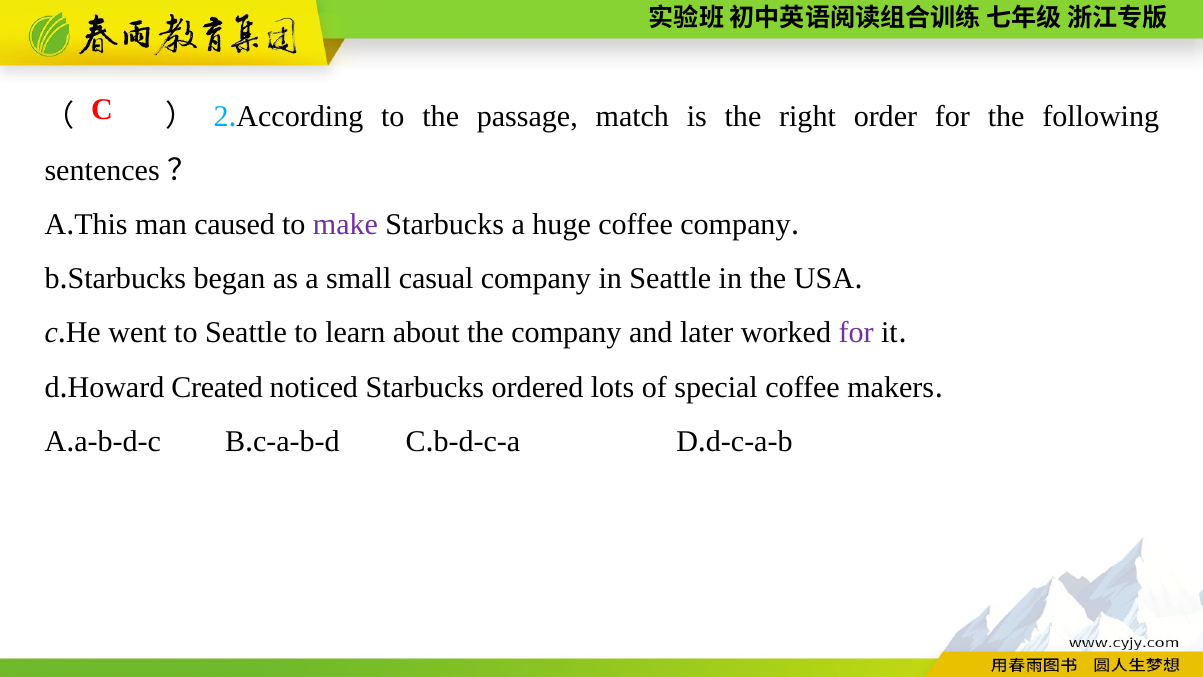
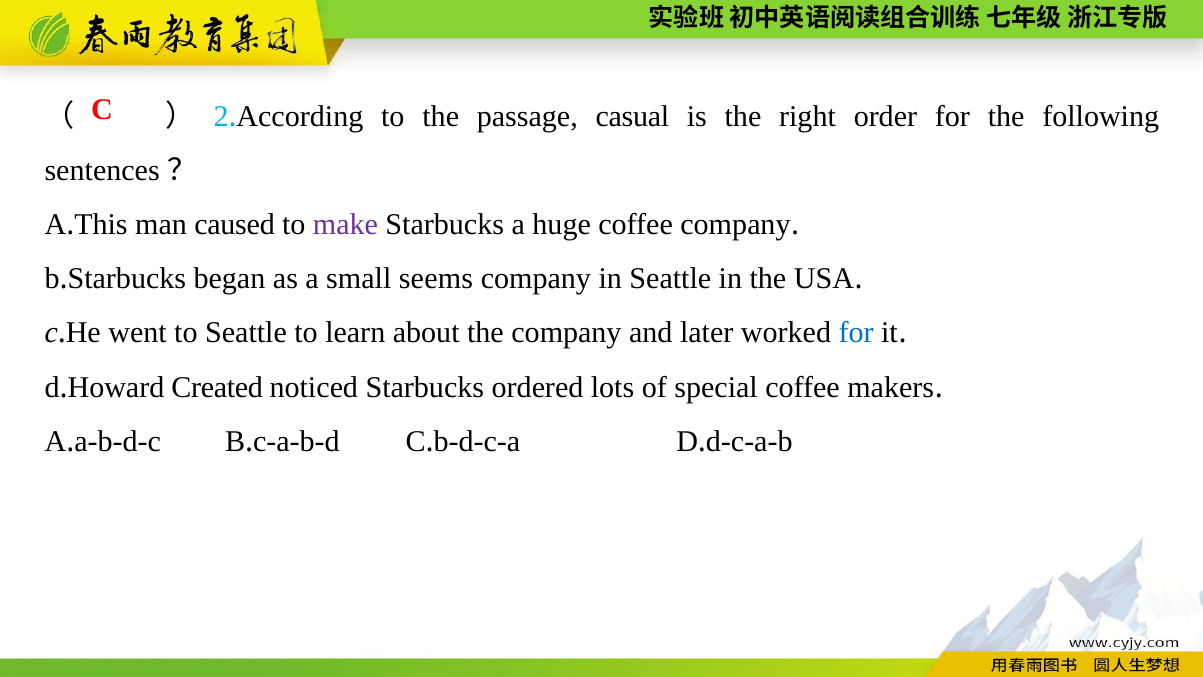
match: match -> casual (632, 116)
casual: casual -> seems (436, 279)
for colour: purple -> blue (856, 333)
